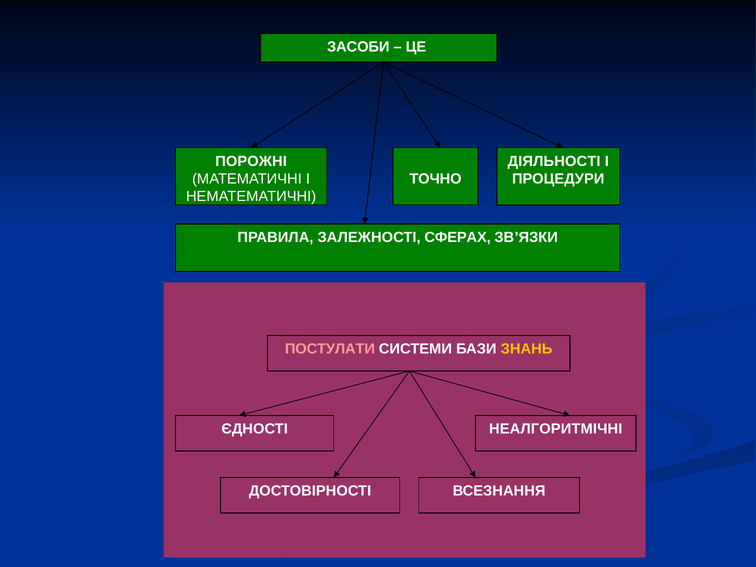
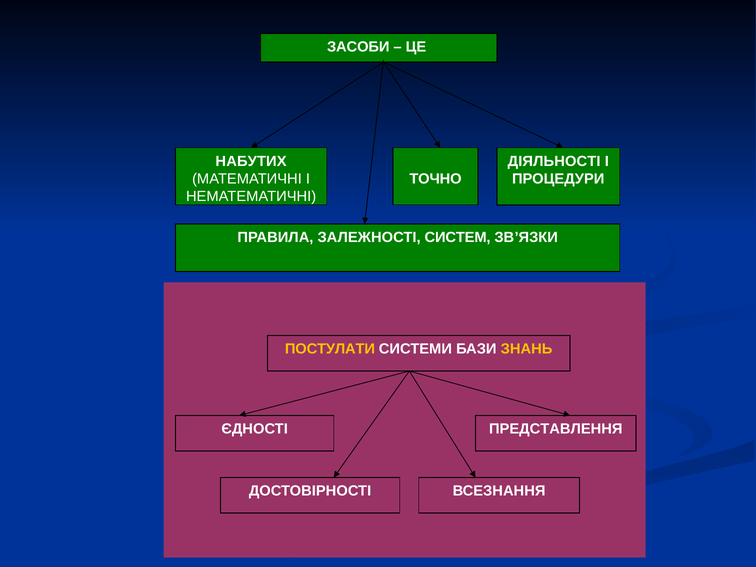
ПОРОЖНІ: ПОРОЖНІ -> НАБУТИХ (251, 161)
СФЕРАХ: СФЕРАХ -> СИСТЕМ (458, 237)
ПОСТУЛАТИ colour: pink -> yellow (330, 349)
НЕАЛГОРИТМІЧНІ: НЕАЛГОРИТМІЧНІ -> ПРЕДСТАВЛЕННЯ (556, 429)
